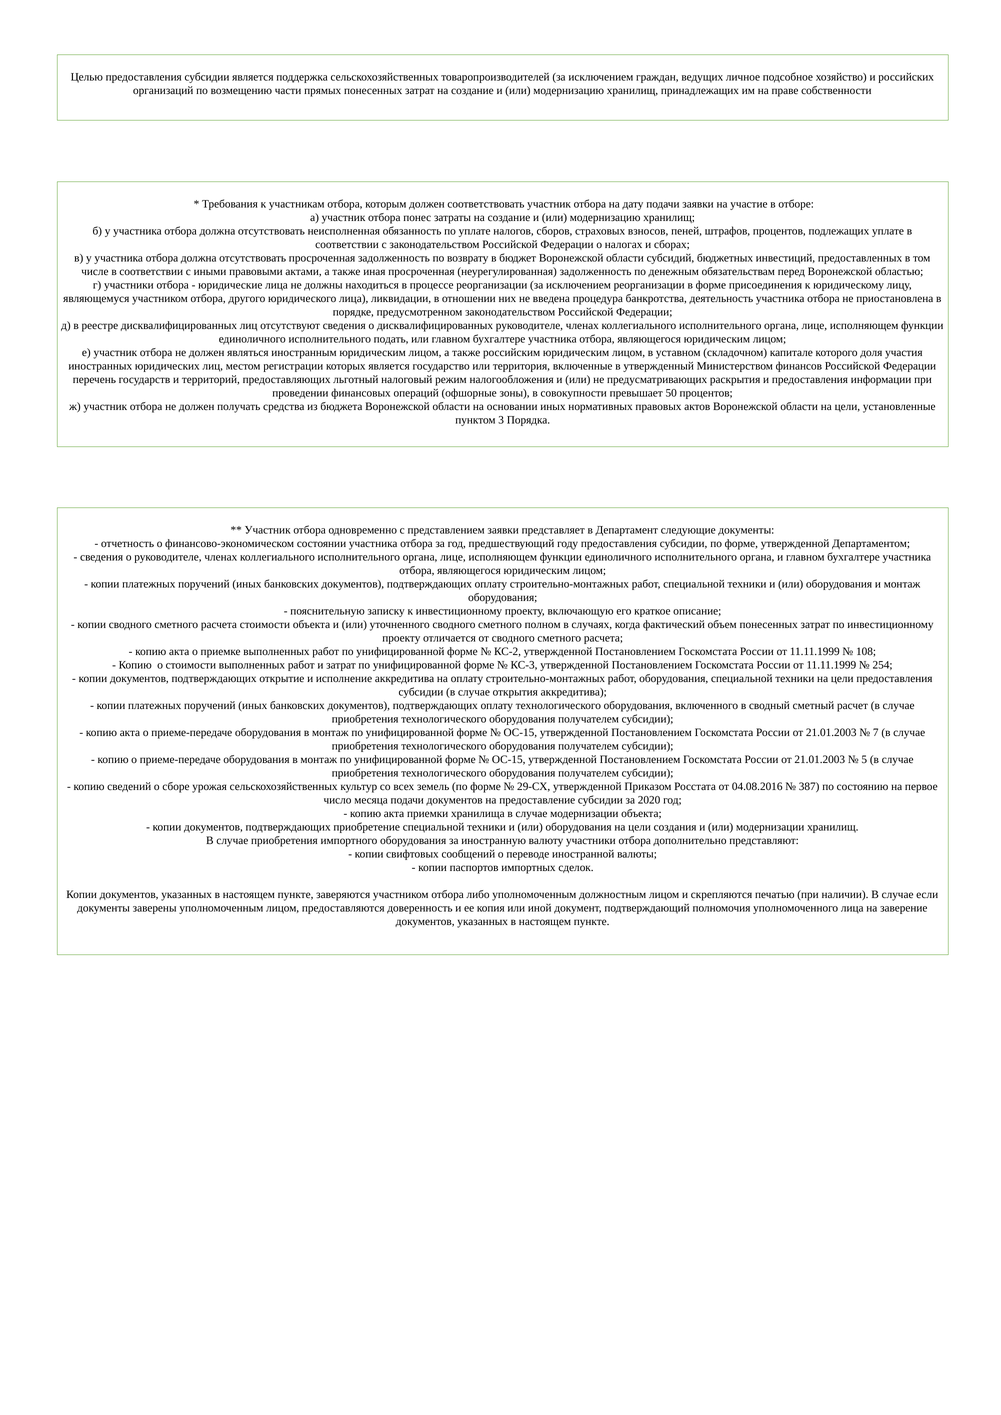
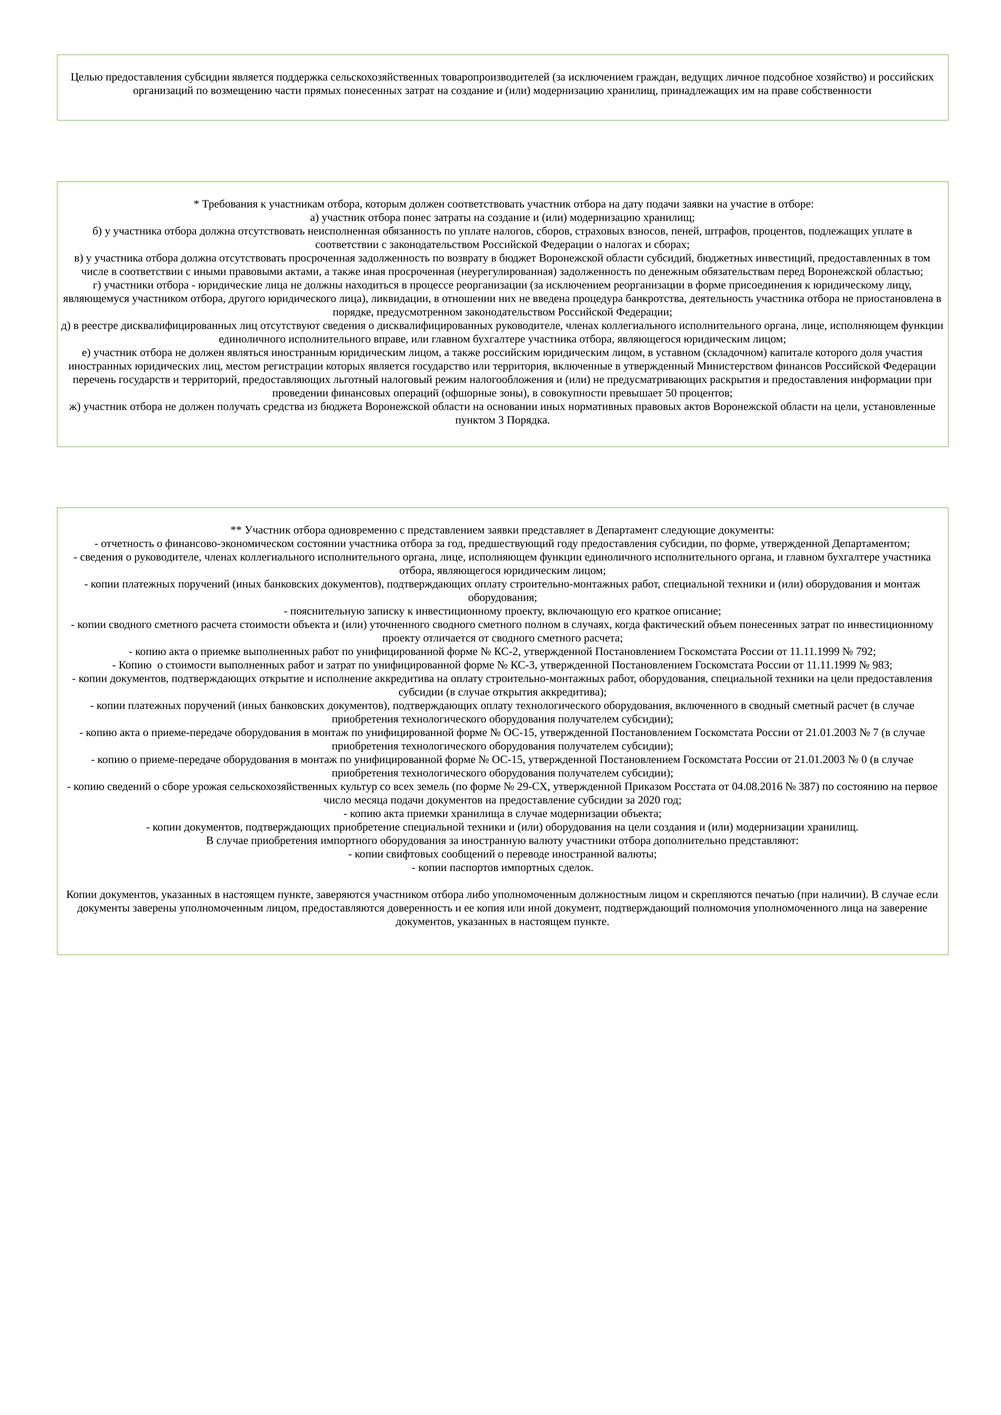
подать: подать -> вправе (391, 339)
108: 108 -> 792 (866, 651)
254: 254 -> 983 (883, 665)
5: 5 -> 0 (864, 759)
